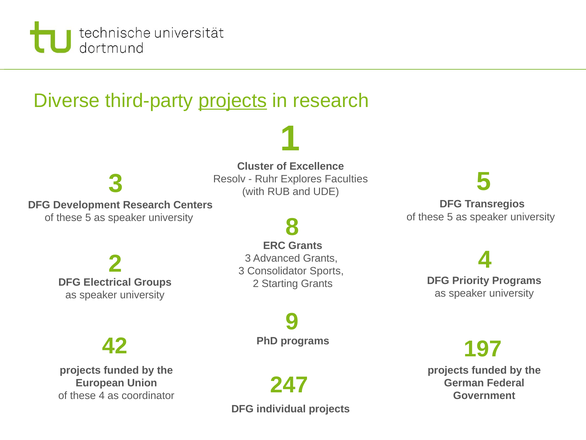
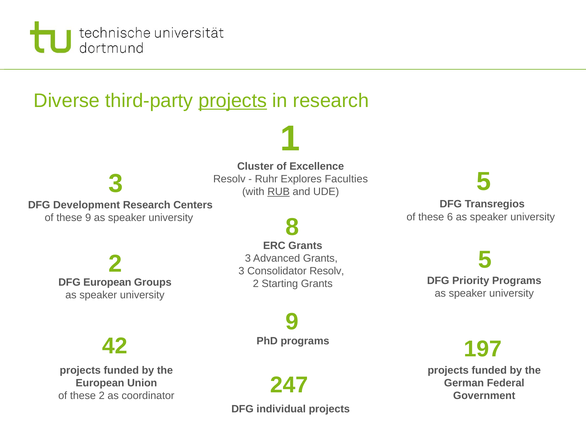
RUB underline: none -> present (279, 191)
5: 5 -> 6 (450, 217)
5: 5 -> 9 (88, 217)
2 4: 4 -> 5 (485, 259)
Consolidator Sports: Sports -> Resolv (327, 271)
DFG Electrical: Electrical -> European (107, 282)
these 4: 4 -> 2 (102, 395)
